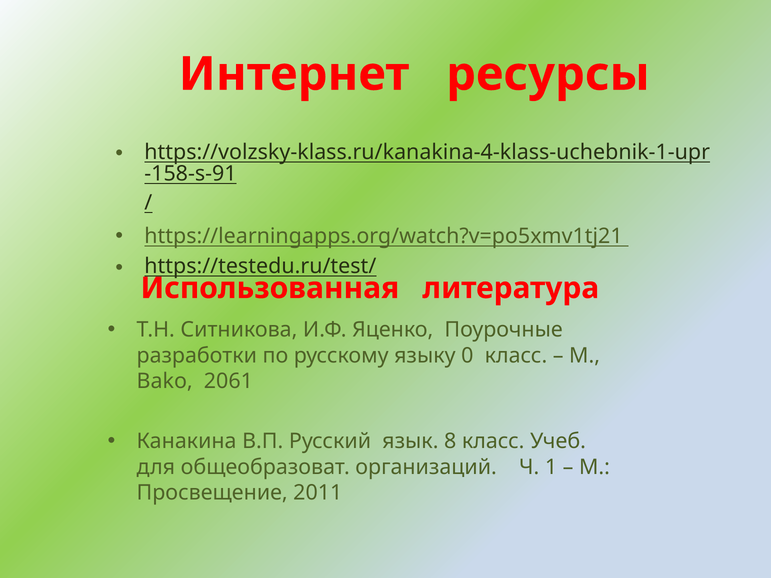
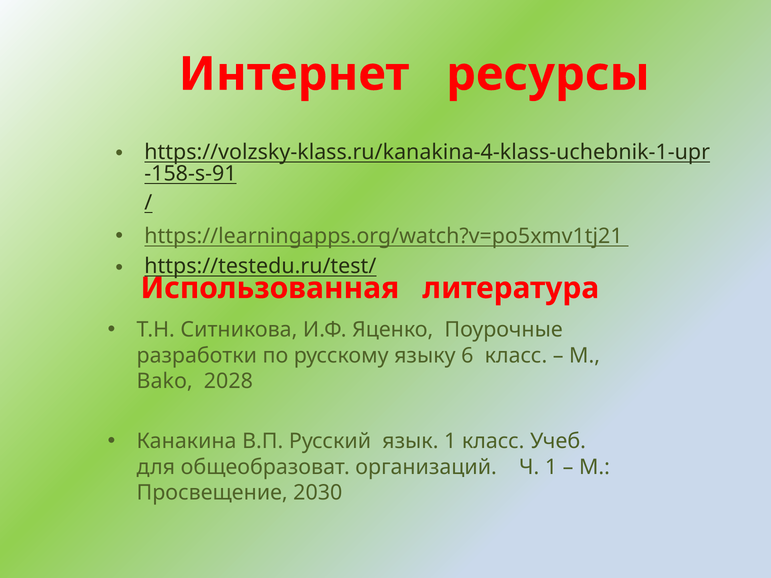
0: 0 -> 6 (467, 356)
2061: 2061 -> 2028 (228, 381)
язык 8: 8 -> 1 (450, 441)
2011: 2011 -> 2030 (318, 493)
